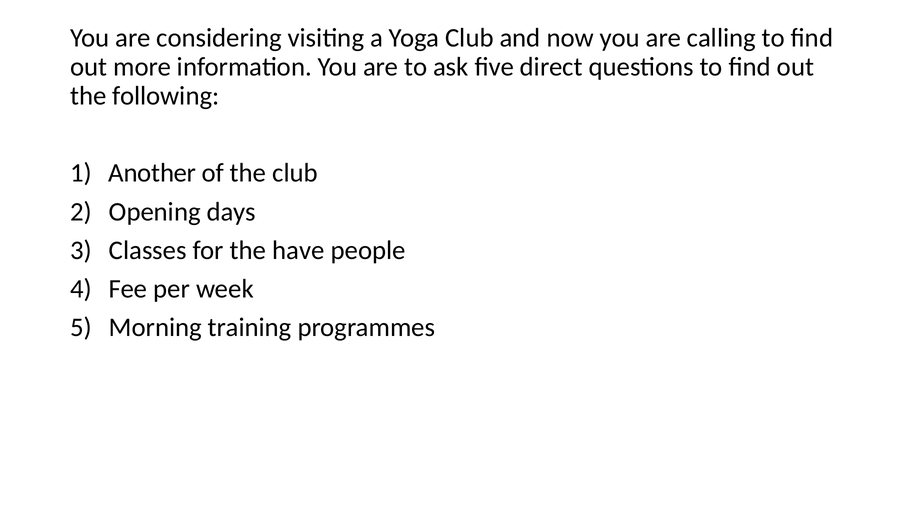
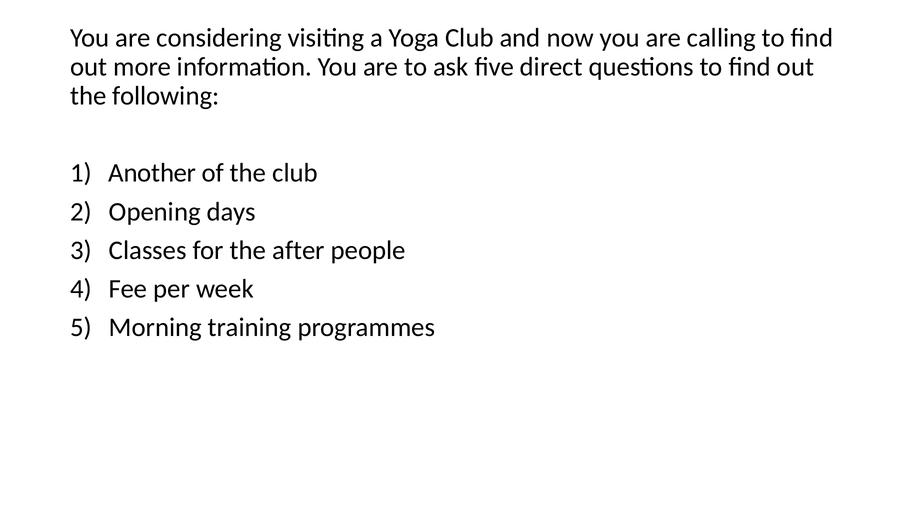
have: have -> after (299, 250)
